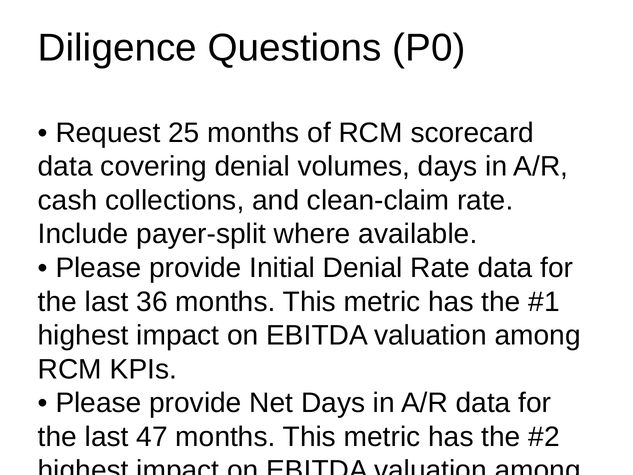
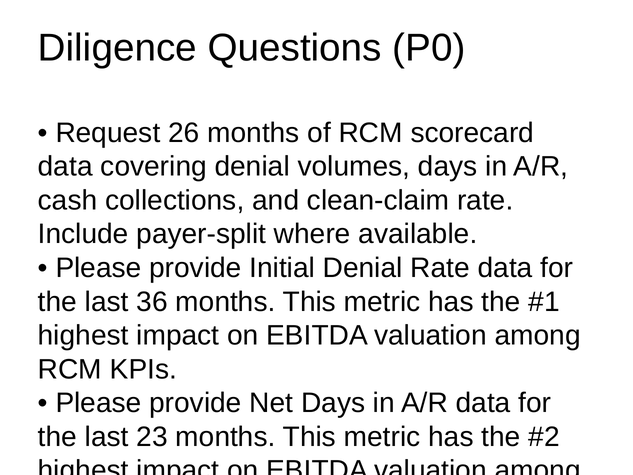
25: 25 -> 26 (184, 133)
47: 47 -> 23 (152, 437)
